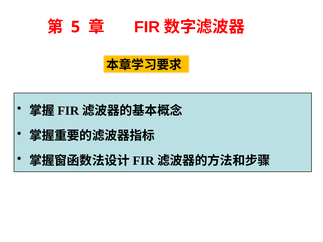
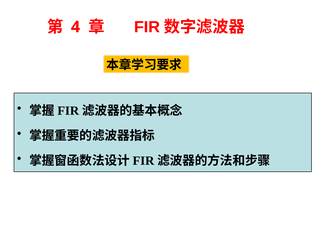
5: 5 -> 4 (75, 27)
